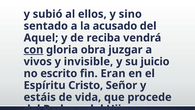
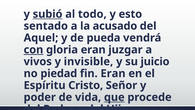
subió underline: none -> present (48, 14)
ellos: ellos -> todo (92, 14)
sino: sino -> esto (130, 14)
reciba: reciba -> pueda (103, 38)
gloria obra: obra -> eran (93, 50)
escrito: escrito -> piedad (59, 73)
estáis: estáis -> poder (40, 97)
que underline: none -> present (114, 97)
